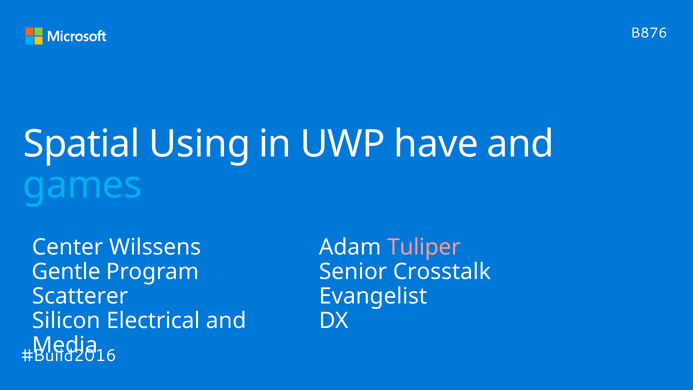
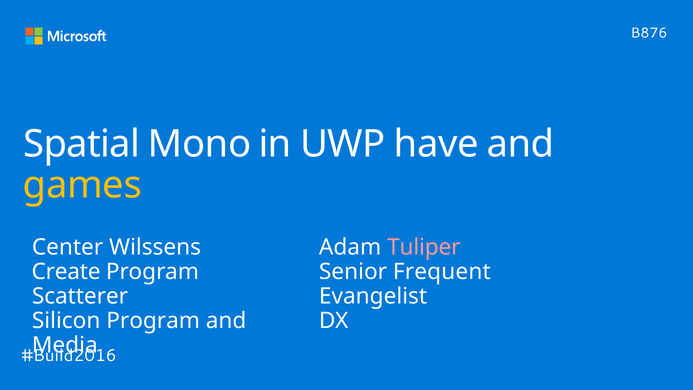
Using: Using -> Mono (200, 144)
games colour: light blue -> yellow (82, 185)
Gentle: Gentle -> Create (66, 272)
Crosstalk: Crosstalk -> Frequent (442, 272)
Silicon Electrical: Electrical -> Program (153, 321)
